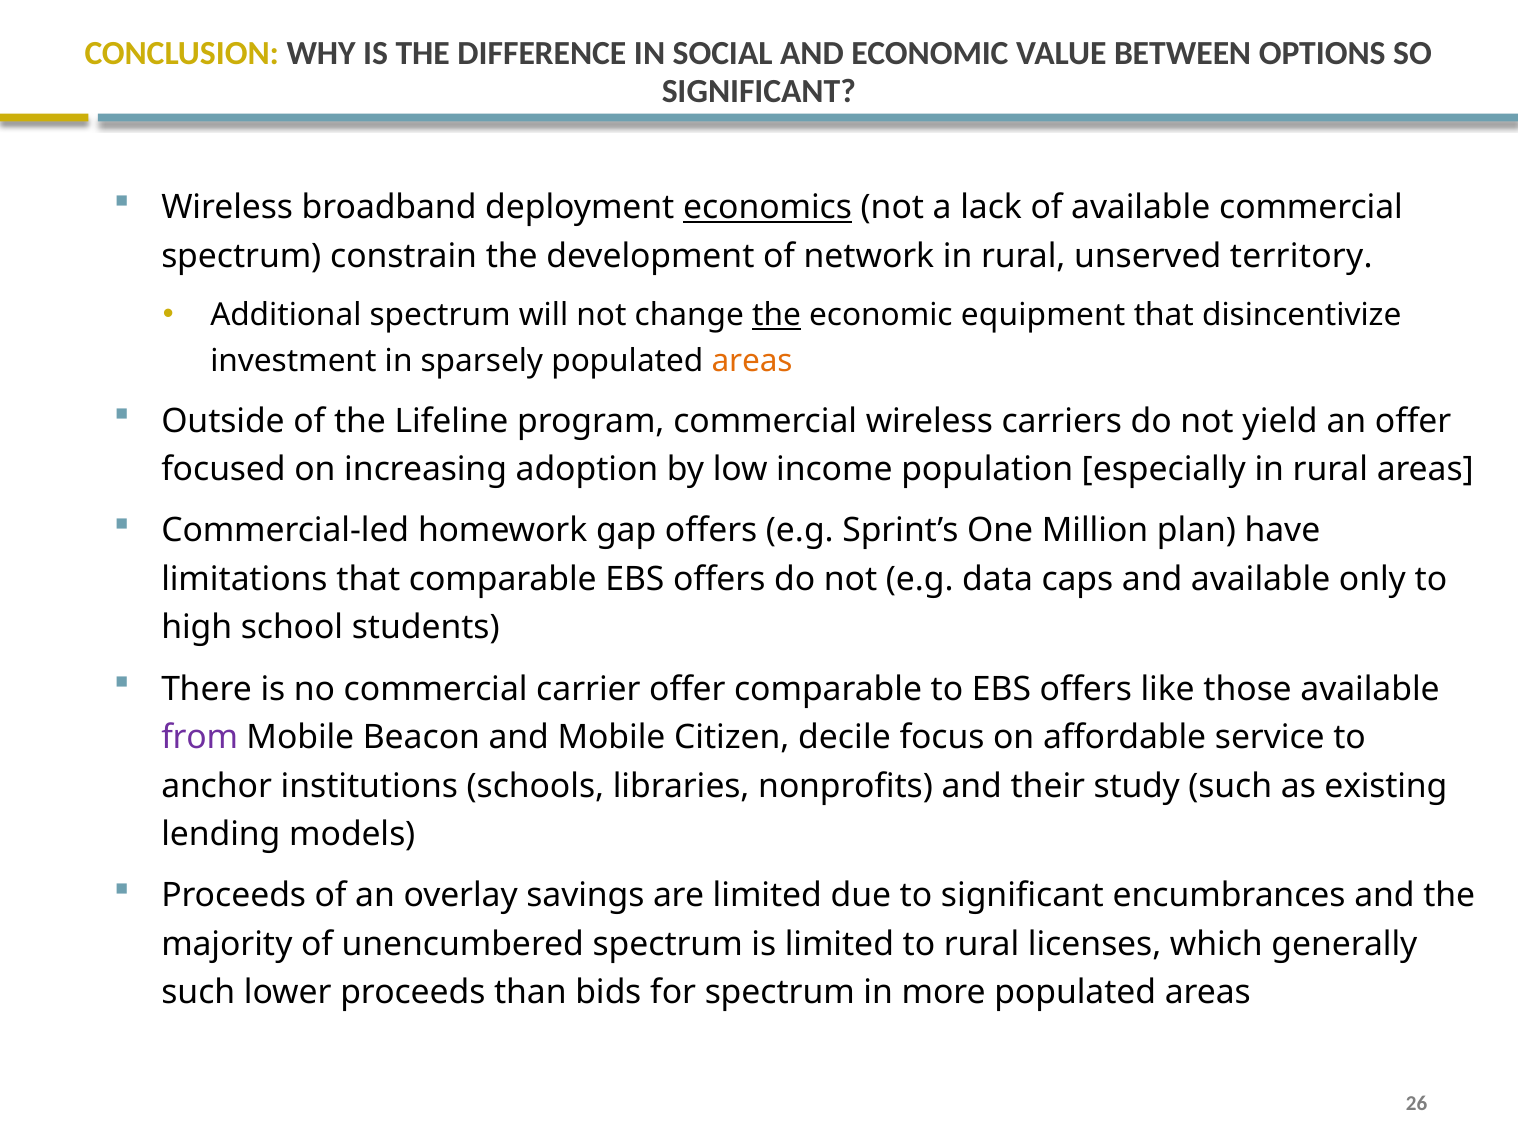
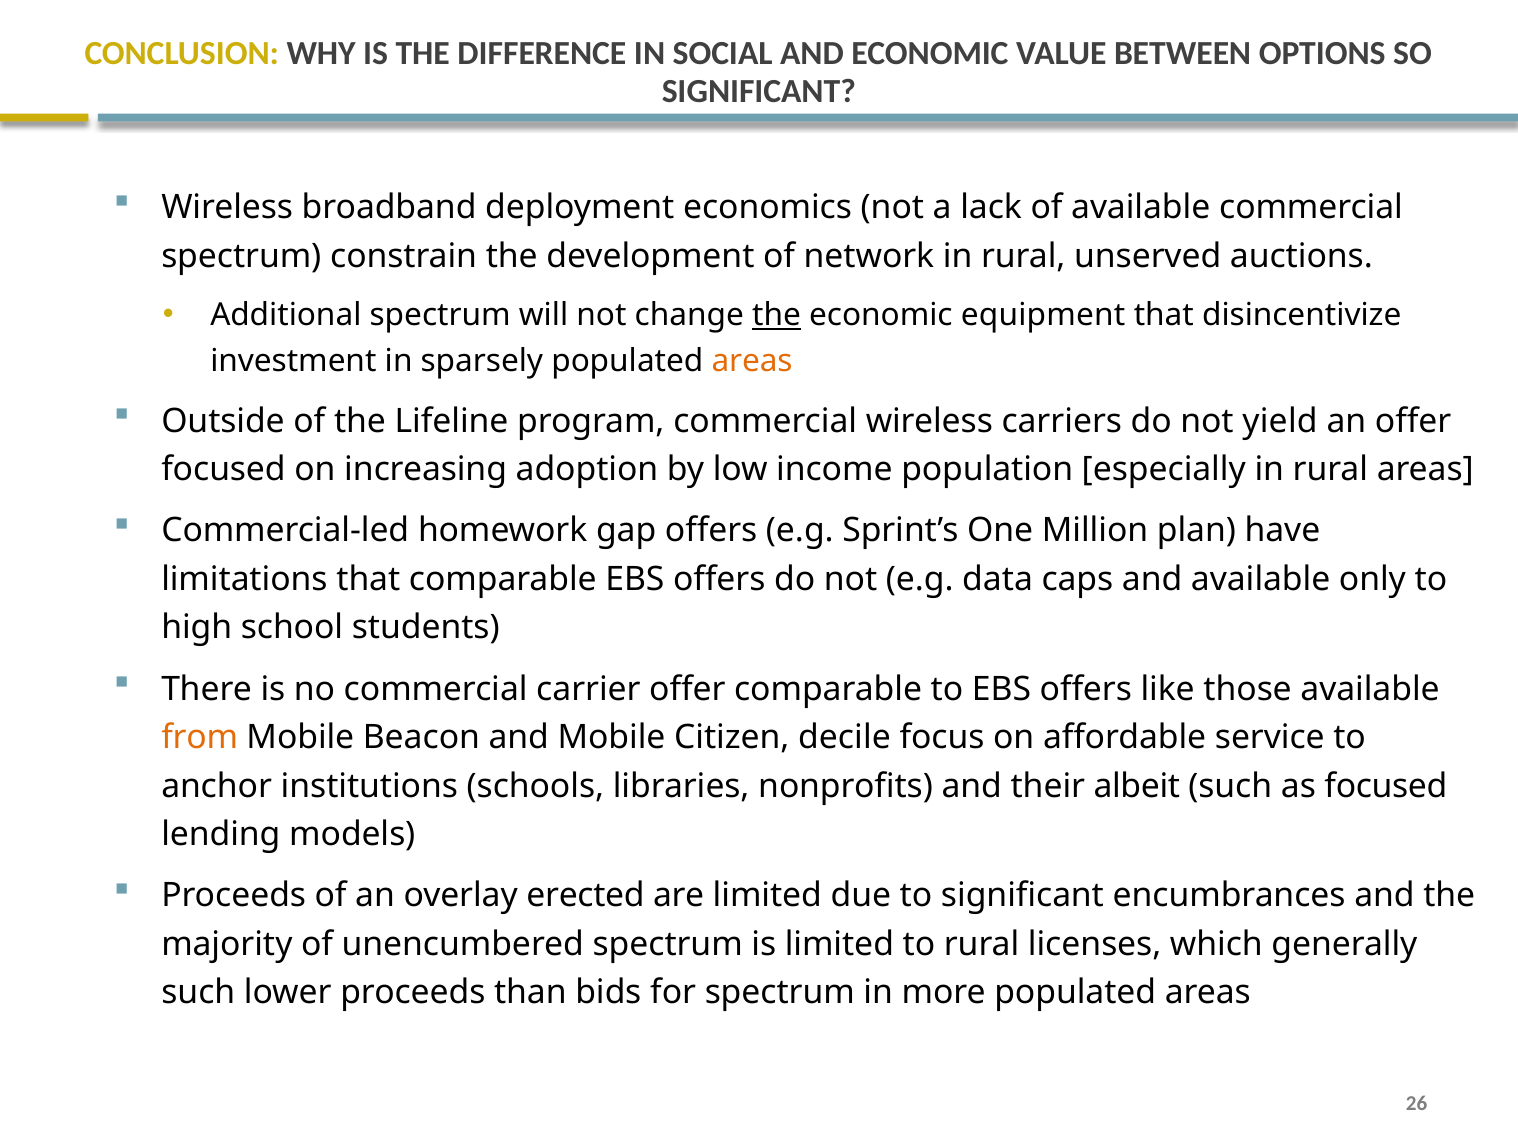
economics underline: present -> none (768, 208)
territory: territory -> auctions (1301, 256)
from colour: purple -> orange (200, 738)
study: study -> albeit (1137, 786)
as existing: existing -> focused (1386, 786)
savings: savings -> erected (586, 896)
